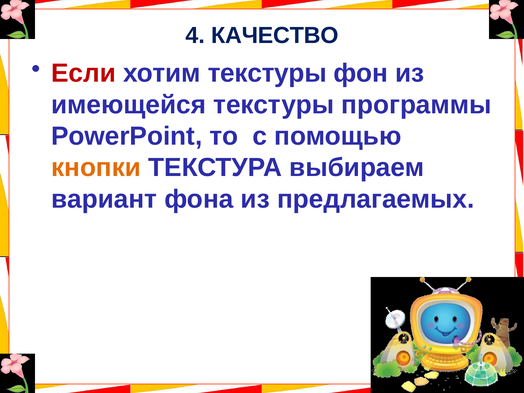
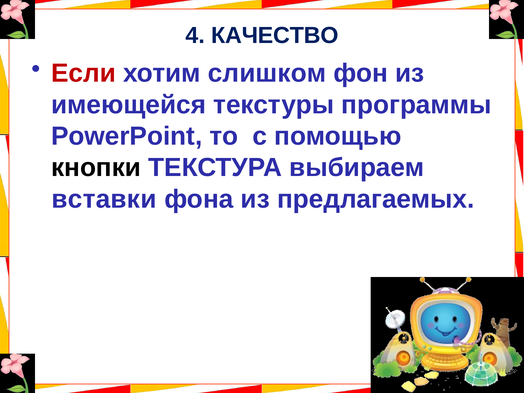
хотим текстуры: текстуры -> слишком (267, 73)
кнопки colour: orange -> black (96, 168)
вариант: вариант -> вставки (104, 199)
